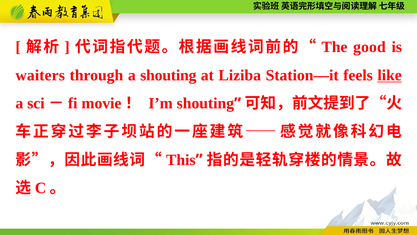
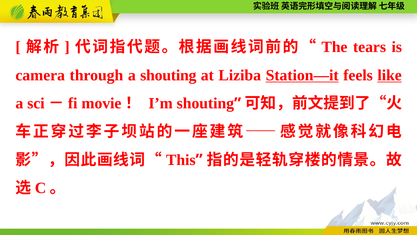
good: good -> tears (370, 47)
waiters: waiters -> camera (40, 75)
Station—it underline: none -> present (302, 75)
